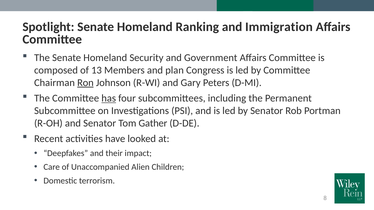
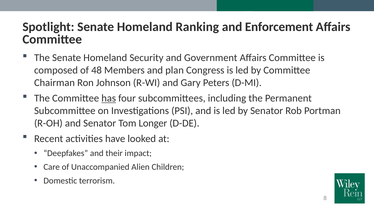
Immigration: Immigration -> Enforcement (279, 27)
13: 13 -> 48 (97, 70)
Ron underline: present -> none (85, 83)
Gather: Gather -> Longer (153, 123)
